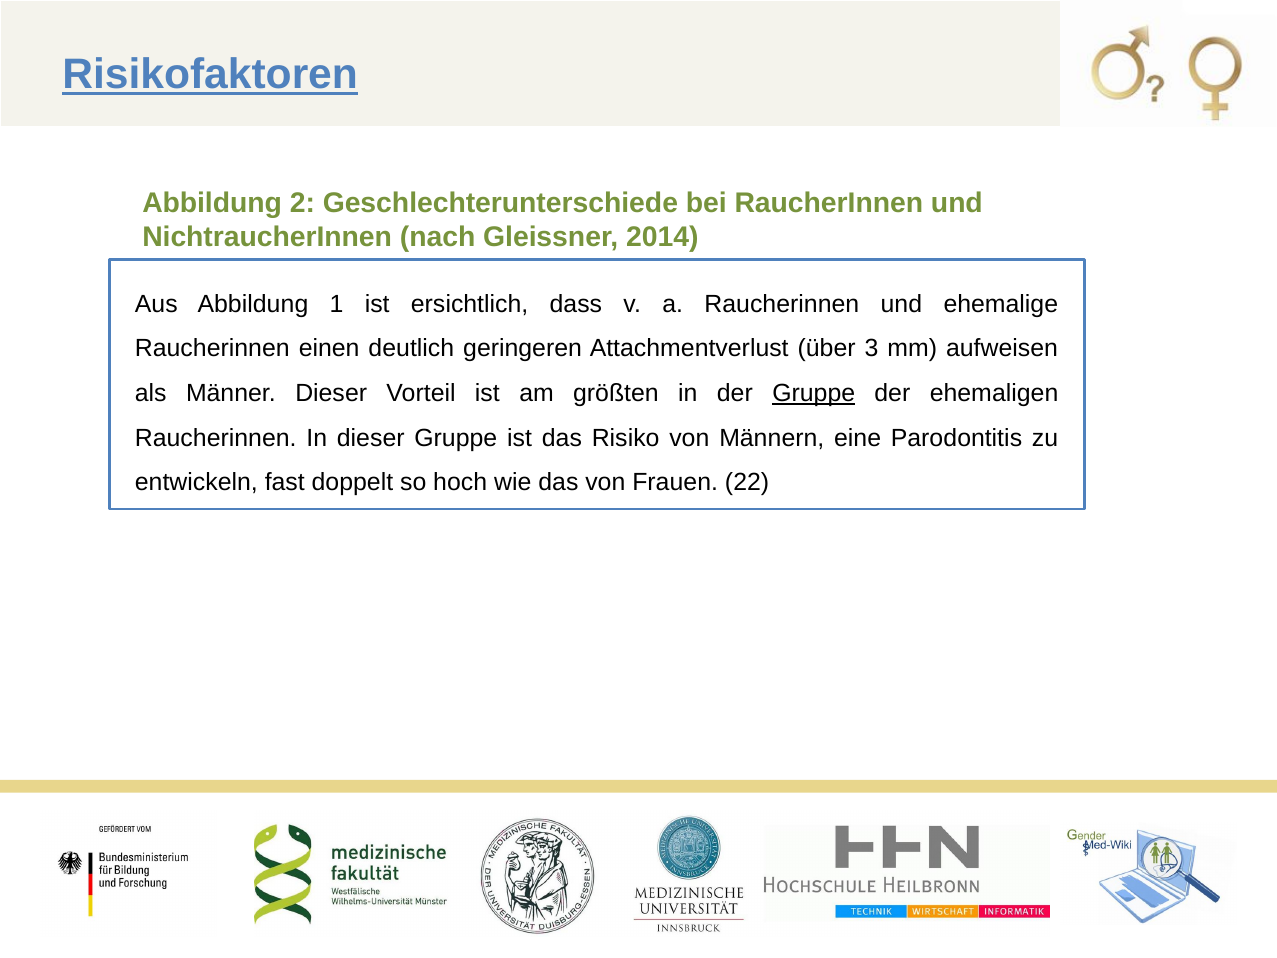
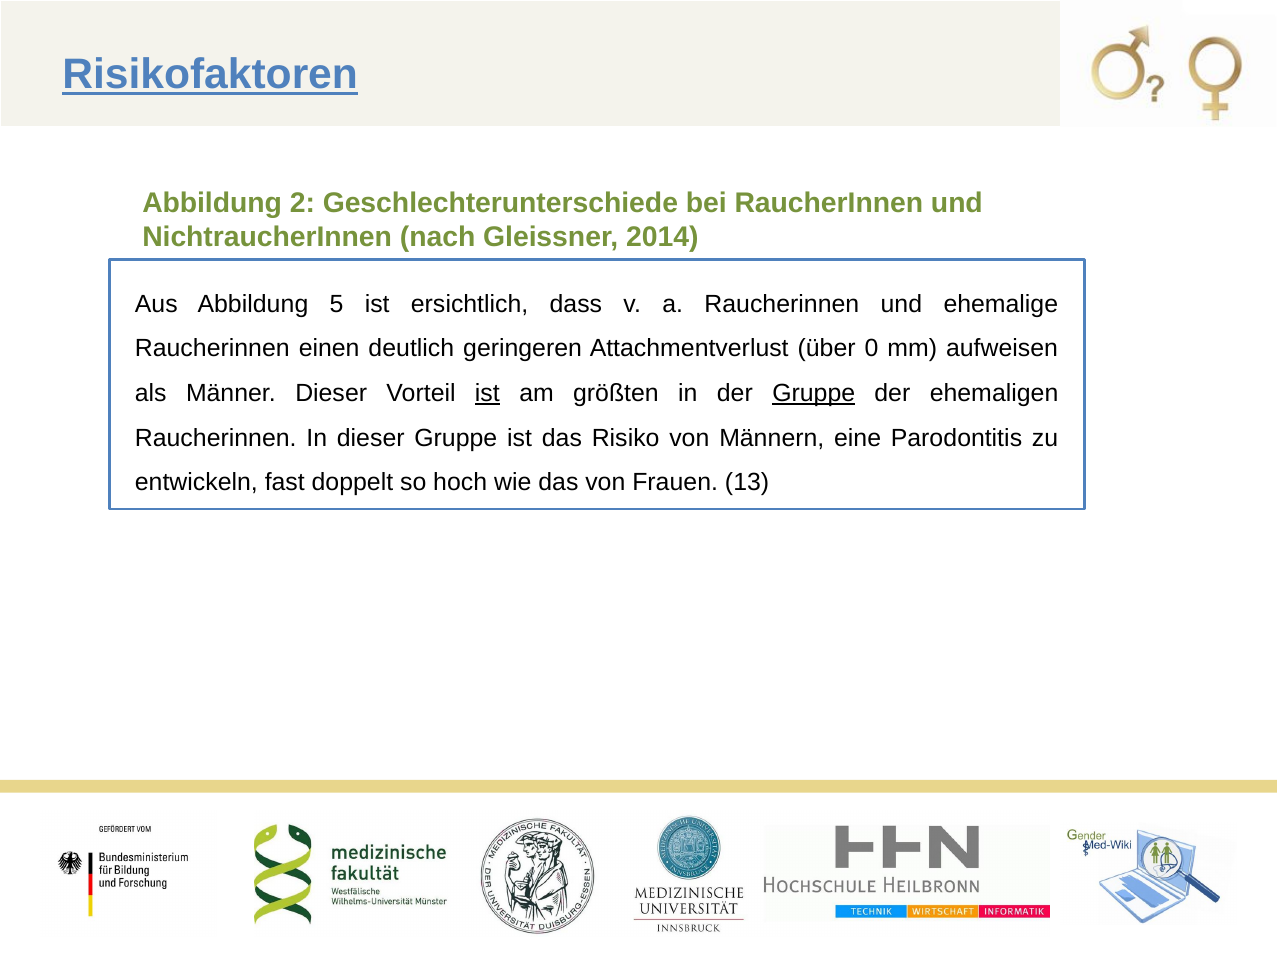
1: 1 -> 5 (336, 304)
3: 3 -> 0 (871, 349)
ist underline: none -> present (487, 393)
22: 22 -> 13 (747, 483)
